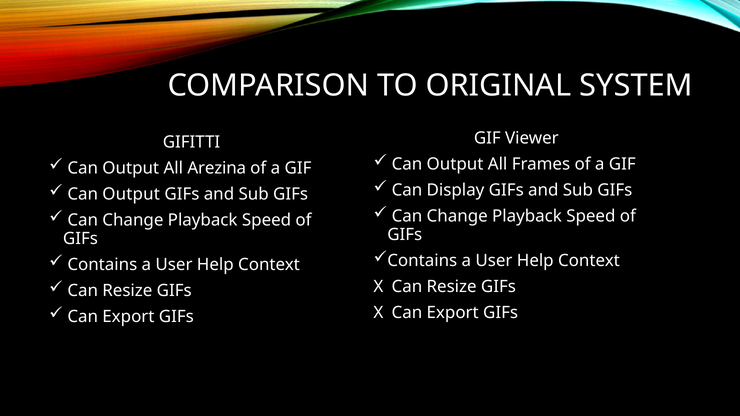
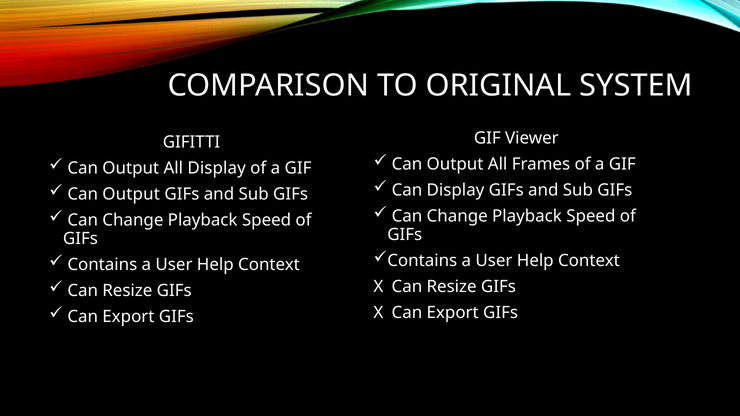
All Arezina: Arezina -> Display (217, 168)
